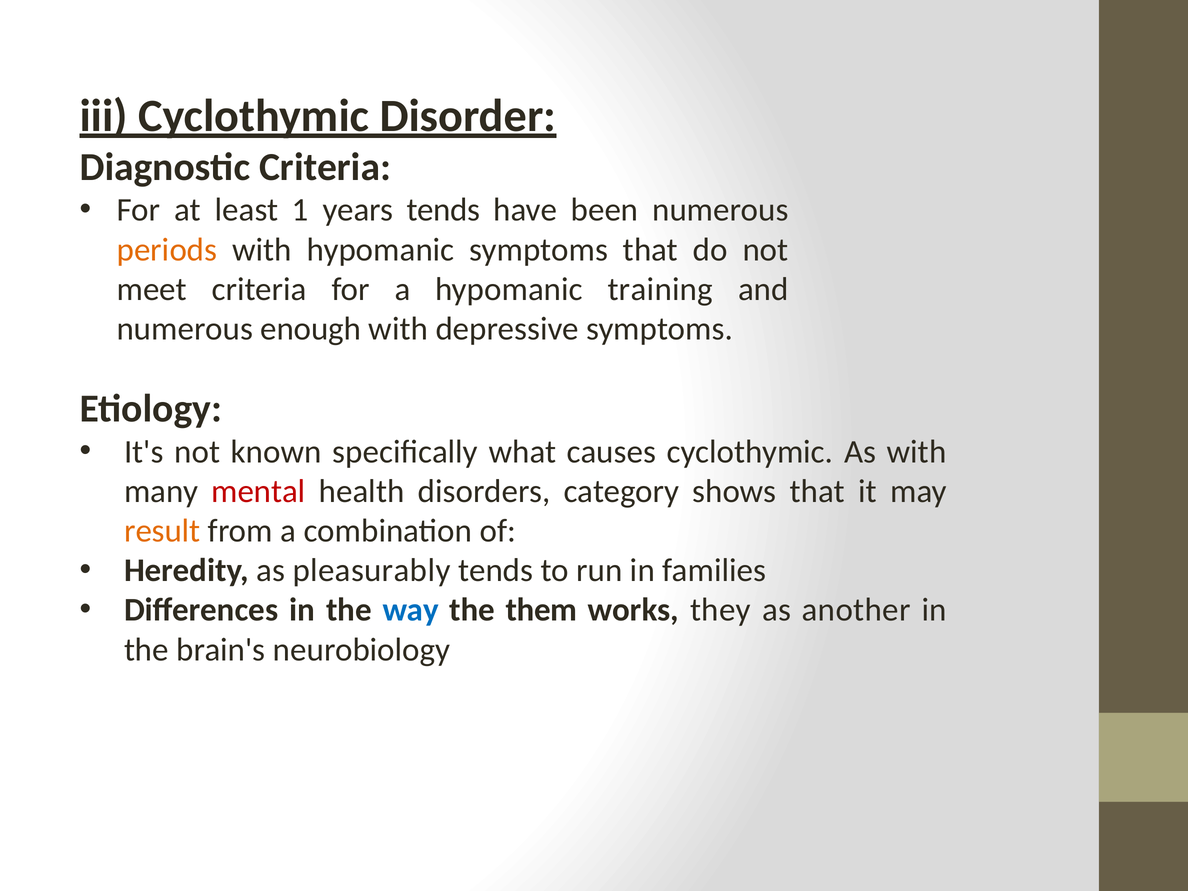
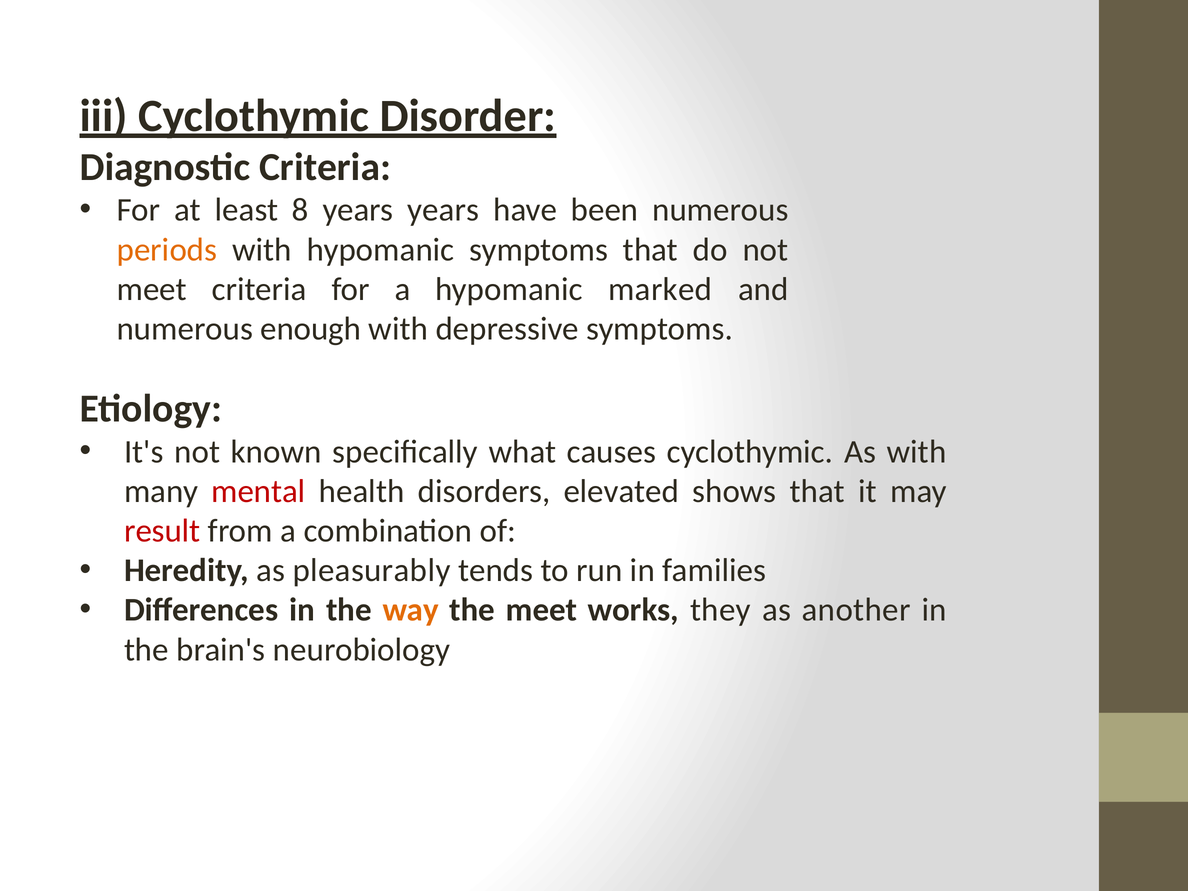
1: 1 -> 8 (300, 210)
years tends: tends -> years (443, 210)
training: training -> marked (660, 289)
category: category -> elevated (621, 491)
result colour: orange -> red (162, 531)
way colour: blue -> orange (411, 610)
the them: them -> meet (541, 610)
